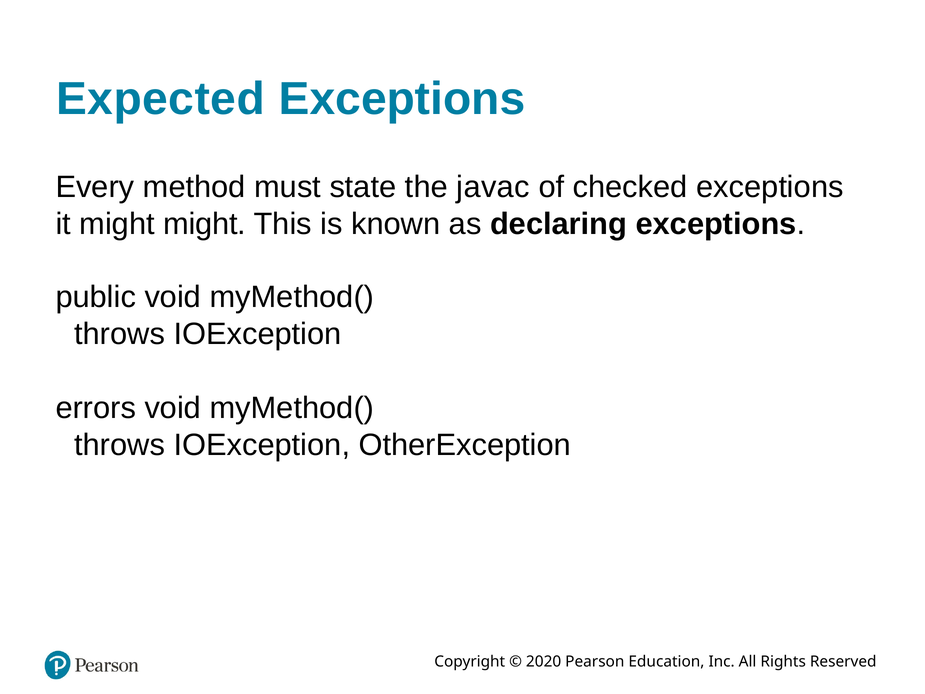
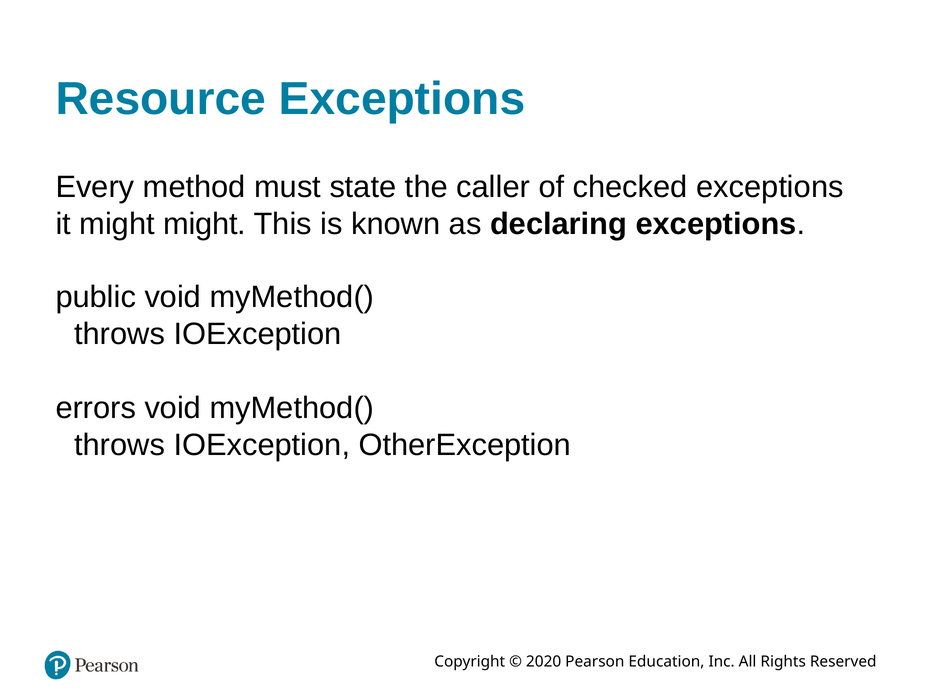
Expected: Expected -> Resource (161, 99)
javac: javac -> caller (493, 187)
